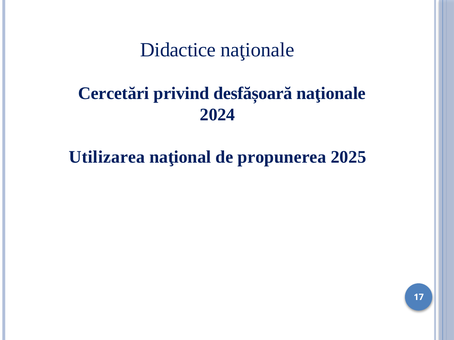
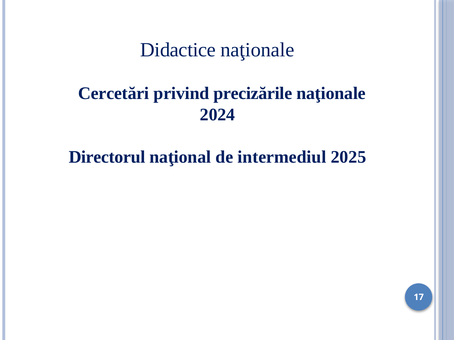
desfășoară: desfășoară -> precizările (253, 94)
Utilizarea: Utilizarea -> Directorul (107, 157)
propunerea: propunerea -> intermediul (282, 157)
